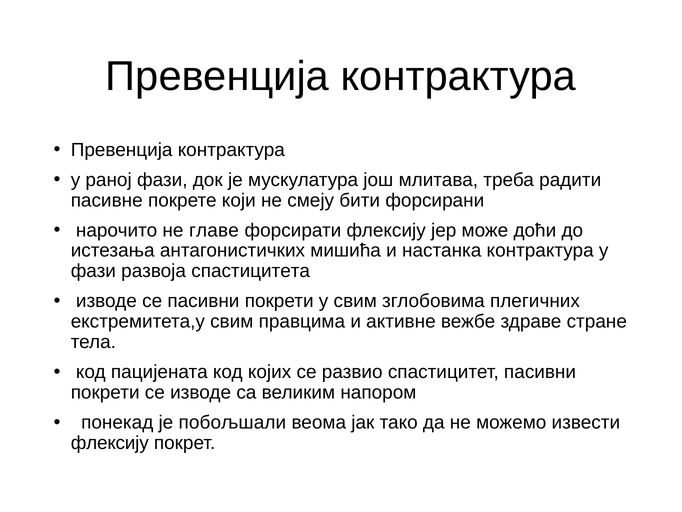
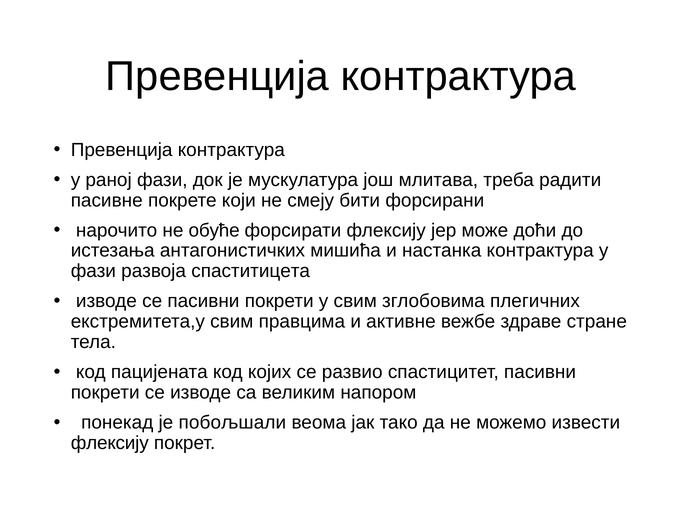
главе: главе -> обуће (214, 230)
спастицитета: спастицитета -> спаститицета (251, 271)
